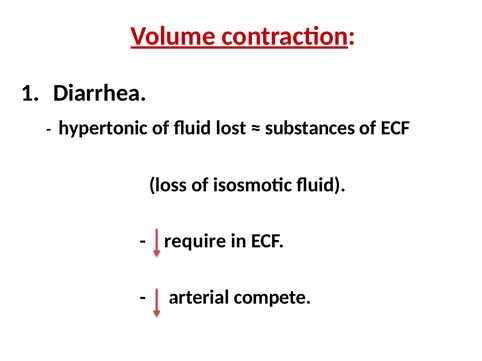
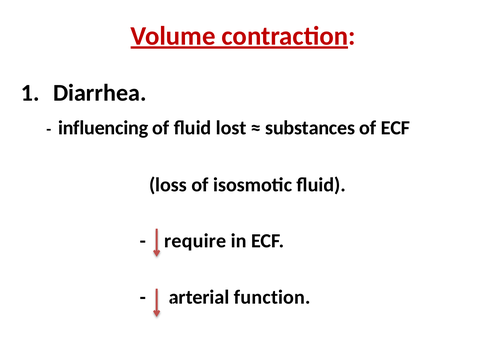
hypertonic: hypertonic -> influencing (103, 128)
compete: compete -> function (272, 297)
